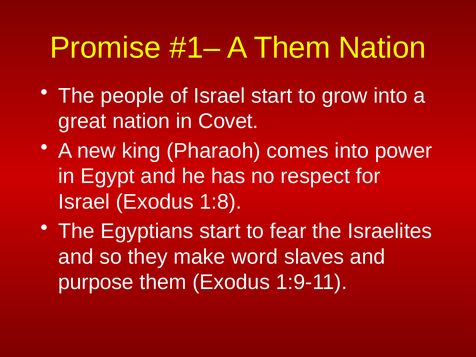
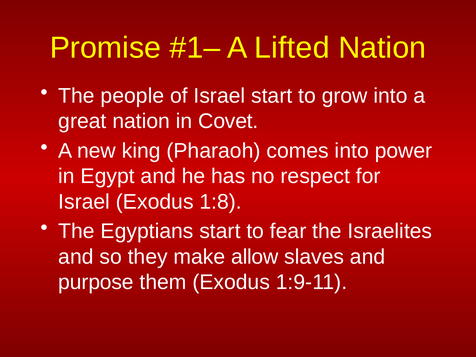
A Them: Them -> Lifted (292, 48)
word: word -> allow (255, 257)
